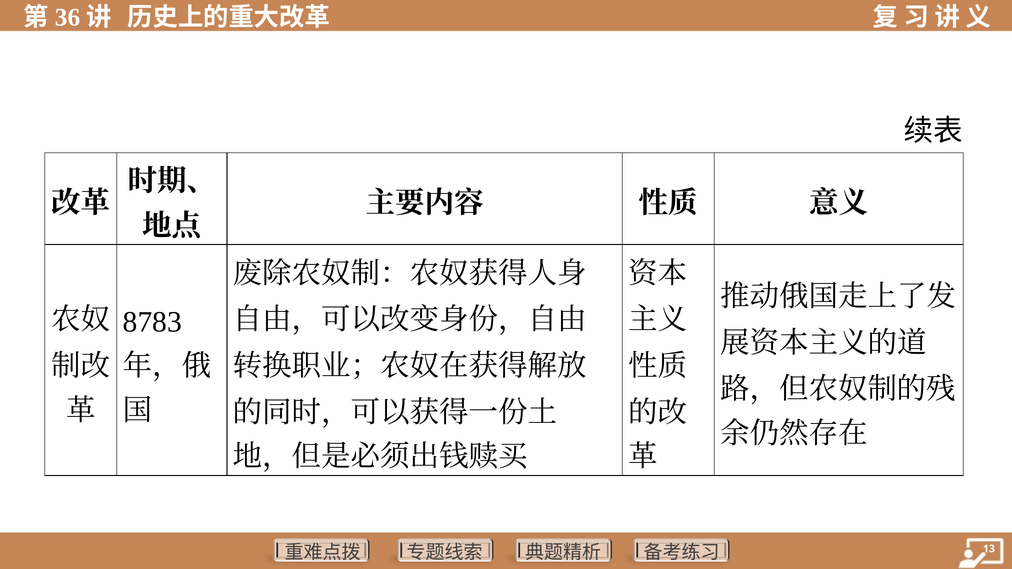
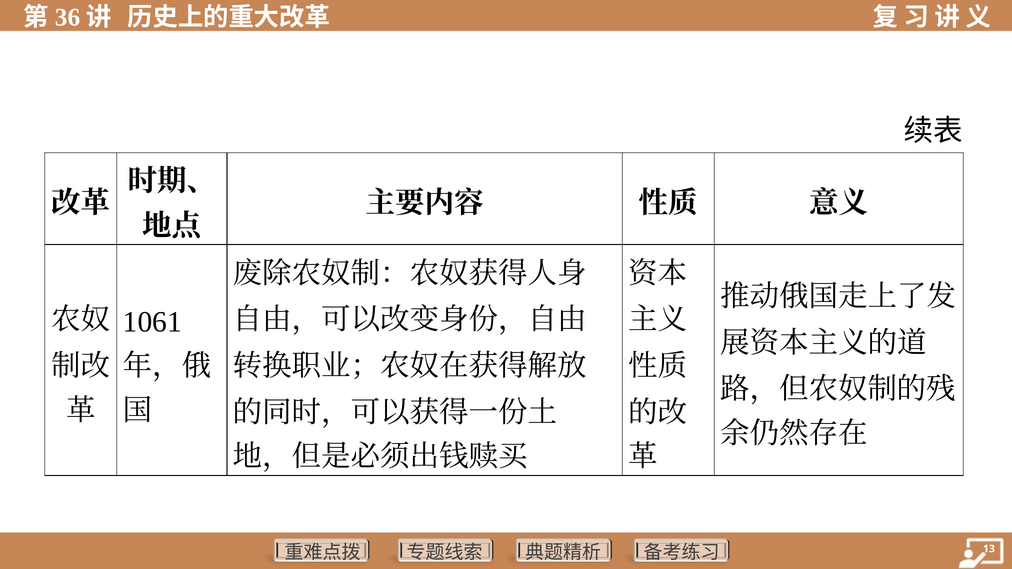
8783: 8783 -> 1061 (152, 322)
